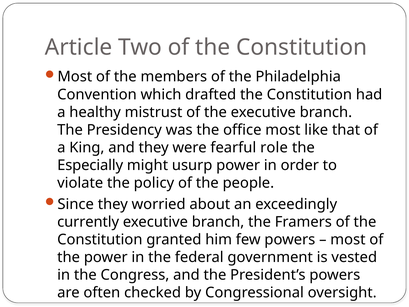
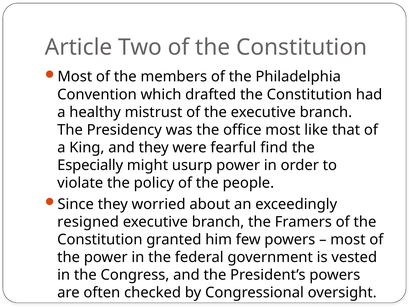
role: role -> find (274, 148)
currently: currently -> resigned (88, 222)
